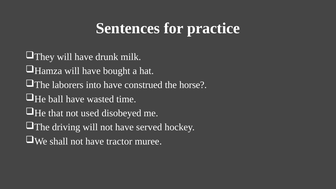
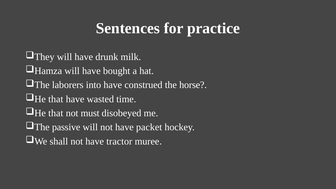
ball: ball -> that (56, 99)
used: used -> must (90, 113)
driving: driving -> passive (66, 127)
served: served -> packet (149, 127)
